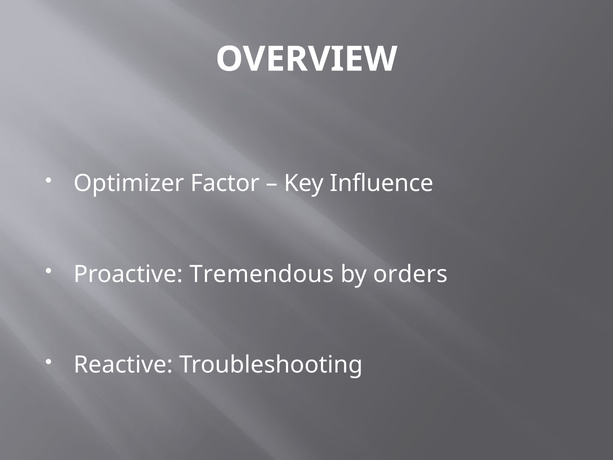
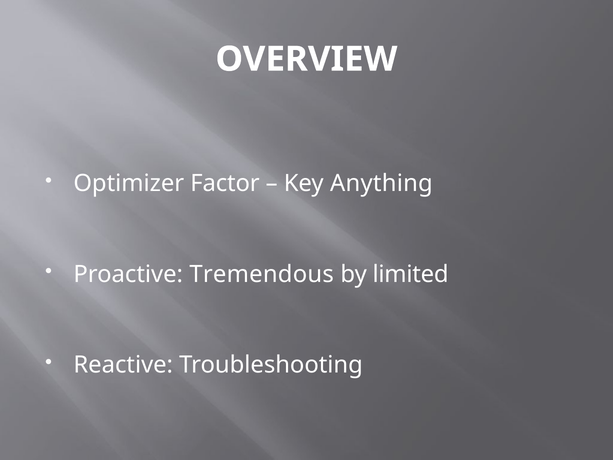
Influence: Influence -> Anything (381, 184)
orders: orders -> limited (411, 274)
